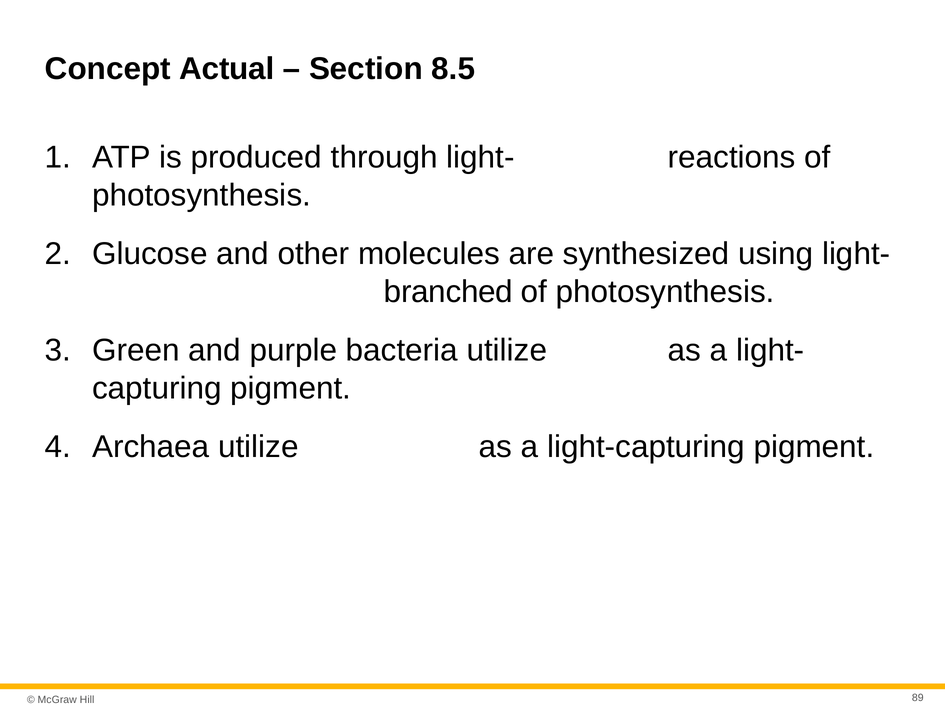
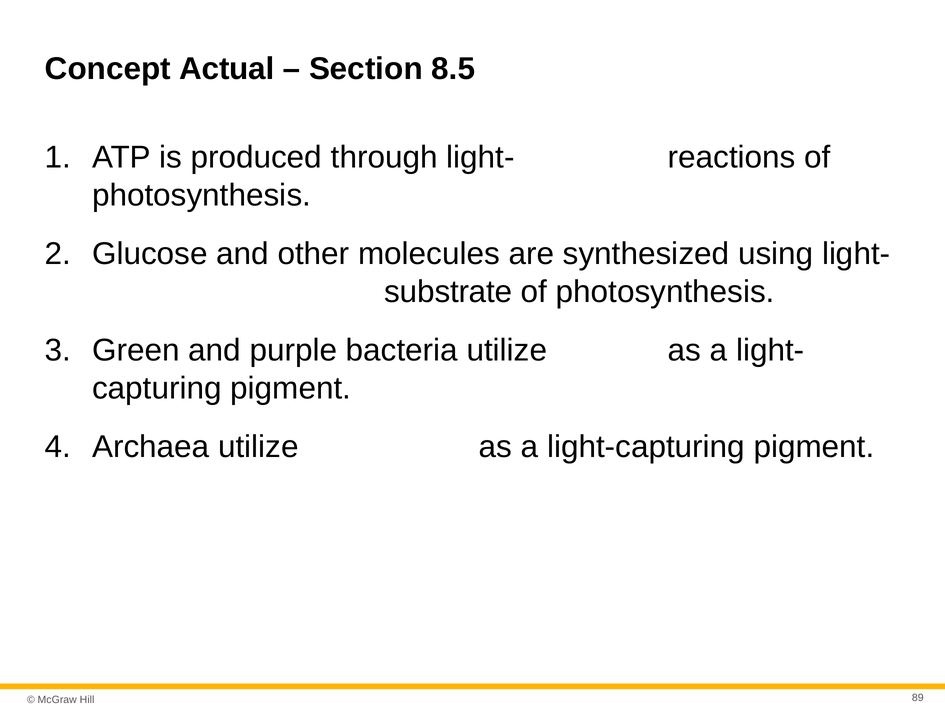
branched: branched -> substrate (448, 292)
